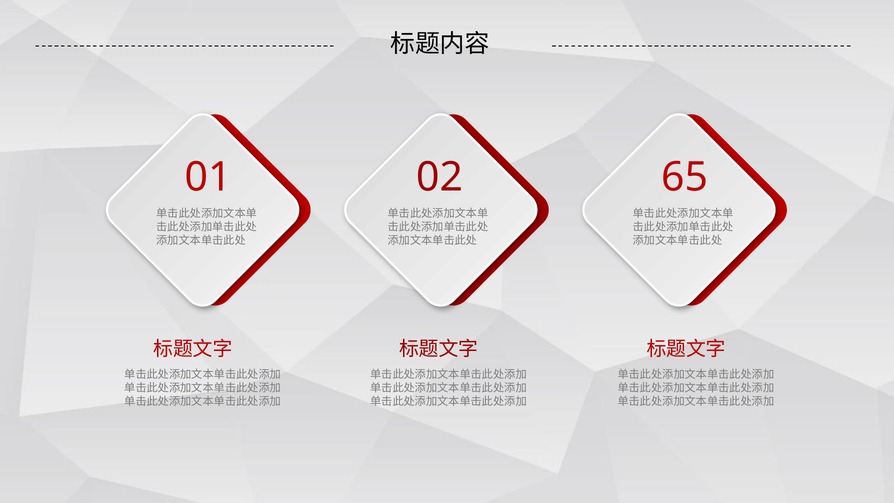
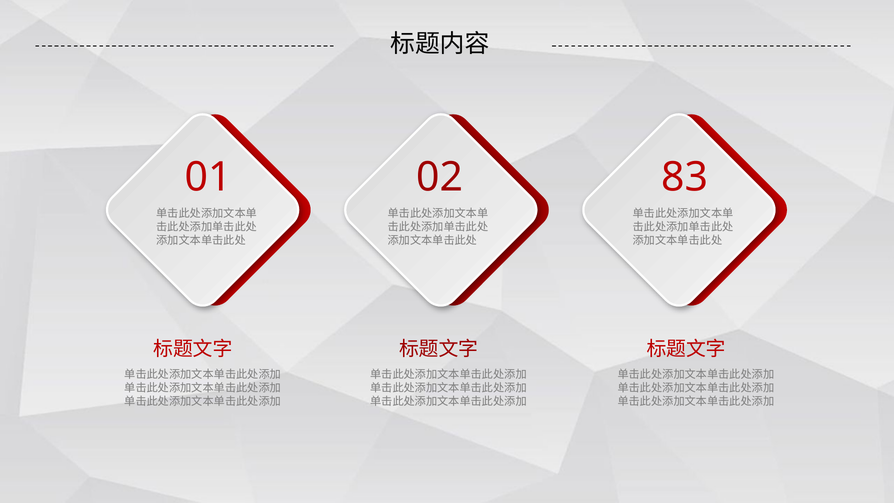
65: 65 -> 83 (685, 177)
